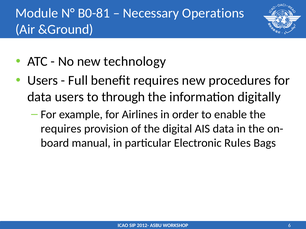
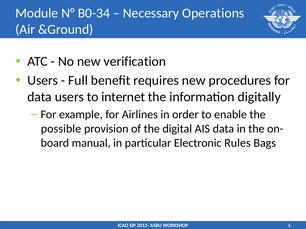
B0-81: B0-81 -> B0-34 (94, 13)
technology: technology -> verification (135, 62)
through: through -> internet (123, 97)
requires: requires -> possible (61, 129)
